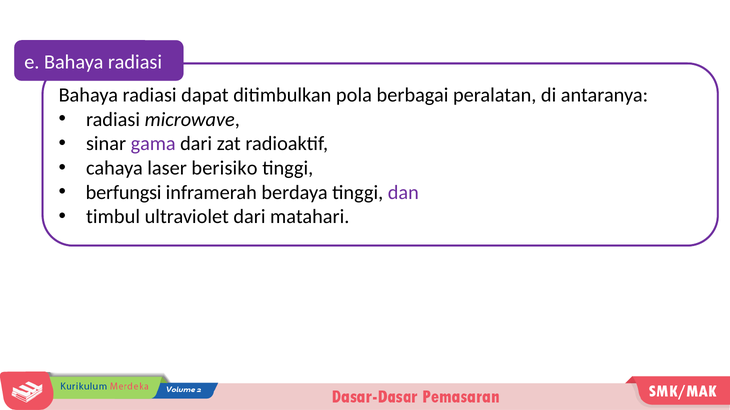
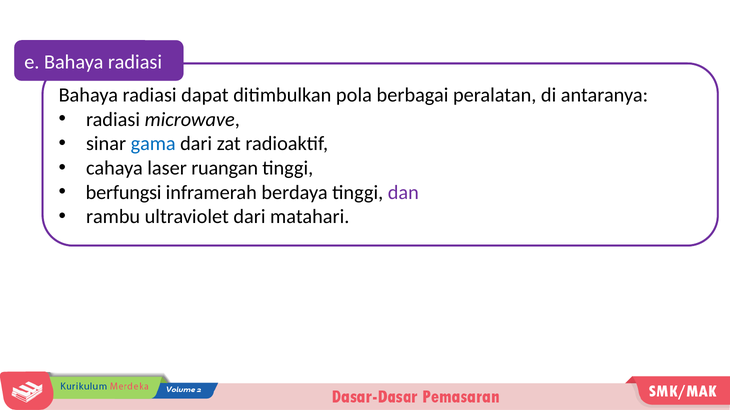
gama colour: purple -> blue (153, 144)
berisiko: berisiko -> ruangan (225, 168)
timbul: timbul -> rambu (113, 217)
